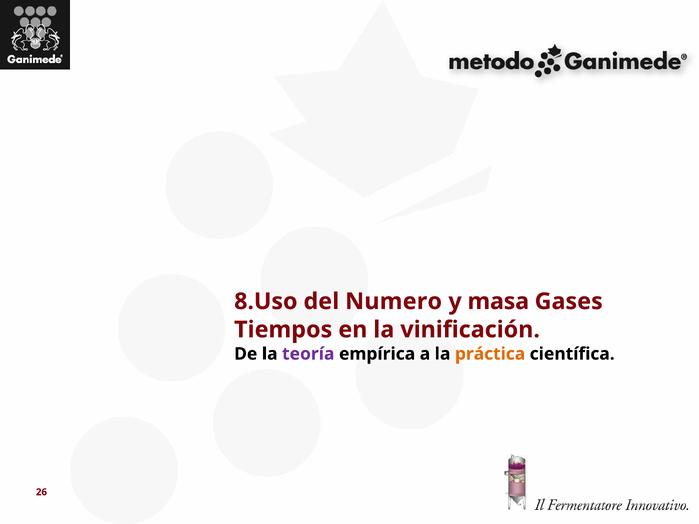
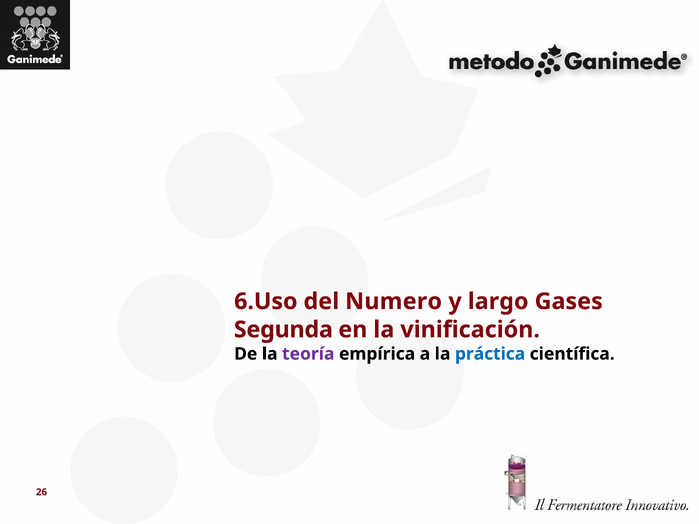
8.Uso: 8.Uso -> 6.Uso (266, 302)
masa: masa -> largo (498, 302)
Tiempos: Tiempos -> Segunda (283, 330)
práctica colour: orange -> blue (490, 354)
